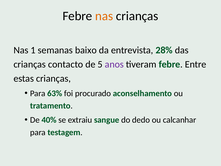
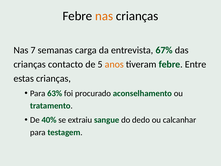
1: 1 -> 7 (33, 50)
baixo: baixo -> carga (86, 50)
28%: 28% -> 67% (164, 50)
anos colour: purple -> orange (114, 64)
